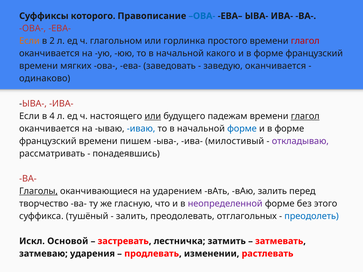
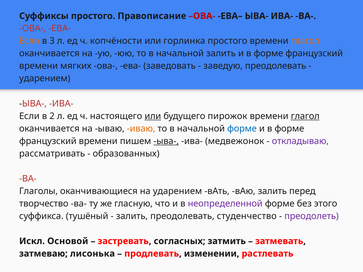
Суффиксы которого: которого -> простого (93, 16)
ОВА- colour: blue -> red (202, 16)
2: 2 -> 3 (52, 41)
глагольном: глагольном -> копчёности (116, 41)
глагол colour: red -> orange (305, 41)
начальной какого: какого -> залить (221, 54)
заведую оканчивается: оканчивается -> преодолевать (276, 66)
одинаково: одинаково -> ударением (45, 79)
4: 4 -> 2 (52, 116)
падежам: падежам -> пирожок (227, 116)
иваю colour: blue -> orange (141, 129)
ыва- underline: none -> present (166, 141)
милостивый: милостивый -> медвежонок (235, 141)
понадеявшись: понадеявшись -> образованных (126, 154)
Глаголы underline: present -> none (38, 191)
отглагольных: отглагольных -> студенчество (247, 216)
преодолеть colour: blue -> purple (312, 216)
лестничка: лестничка -> согласных (180, 241)
ударения: ударения -> лисонька (92, 254)
